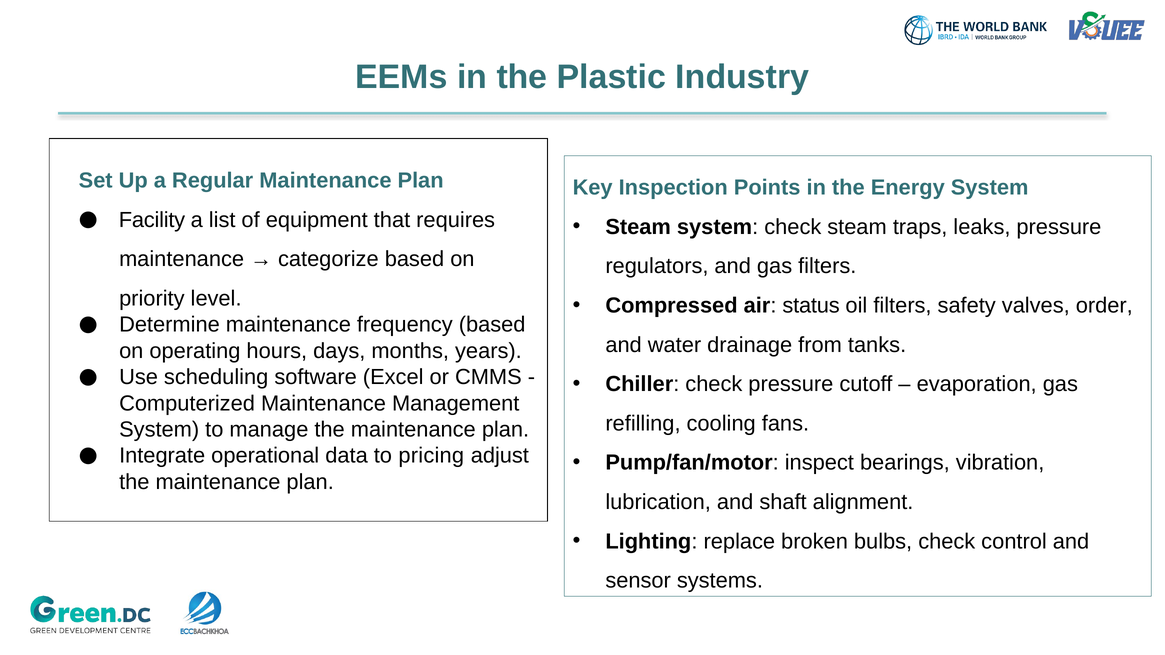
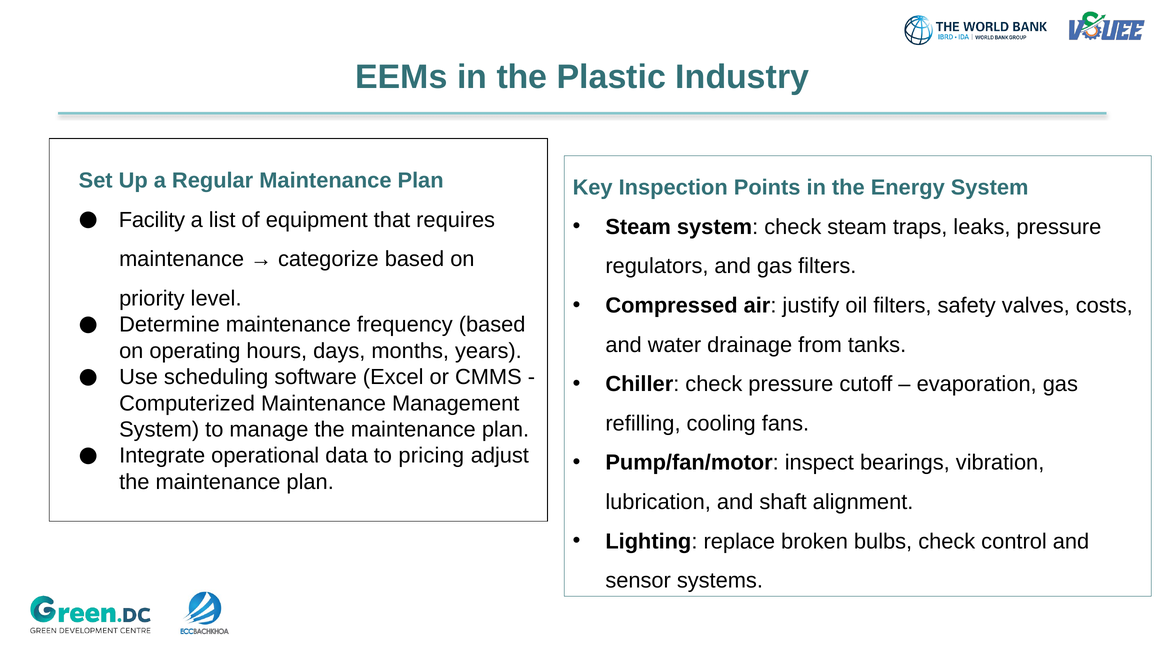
status: status -> justify (811, 306)
order: order -> costs (1104, 306)
